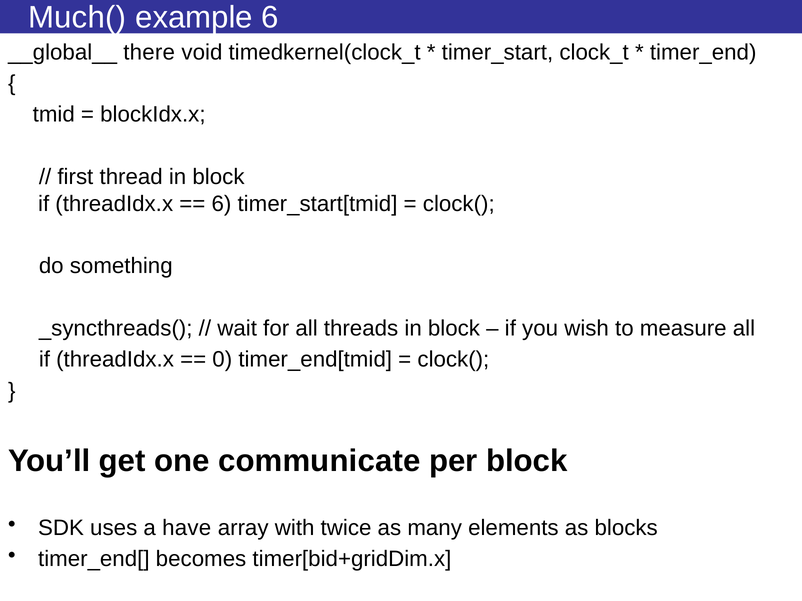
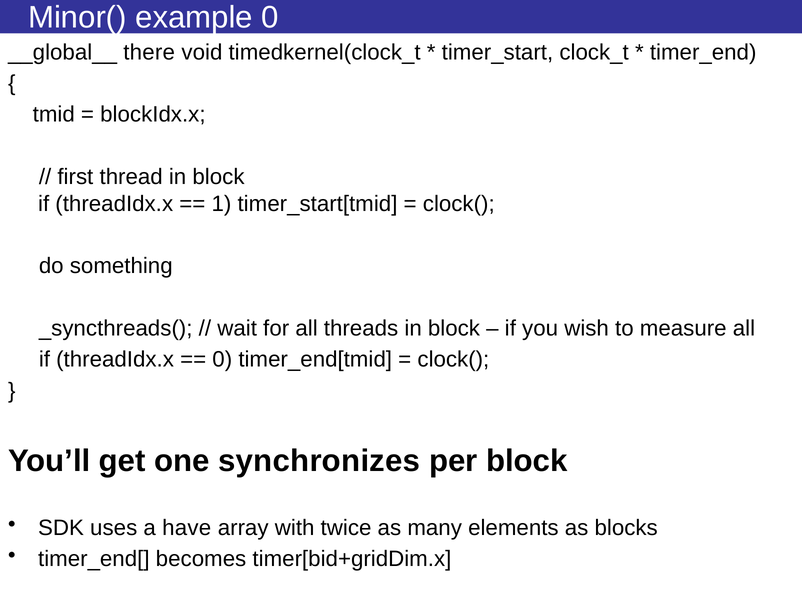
Much(: Much( -> Minor( (77, 18)
example 6: 6 -> 0 (270, 18)
6: 6 -> 1 (221, 204)
communicate: communicate -> synchronizes (319, 461)
